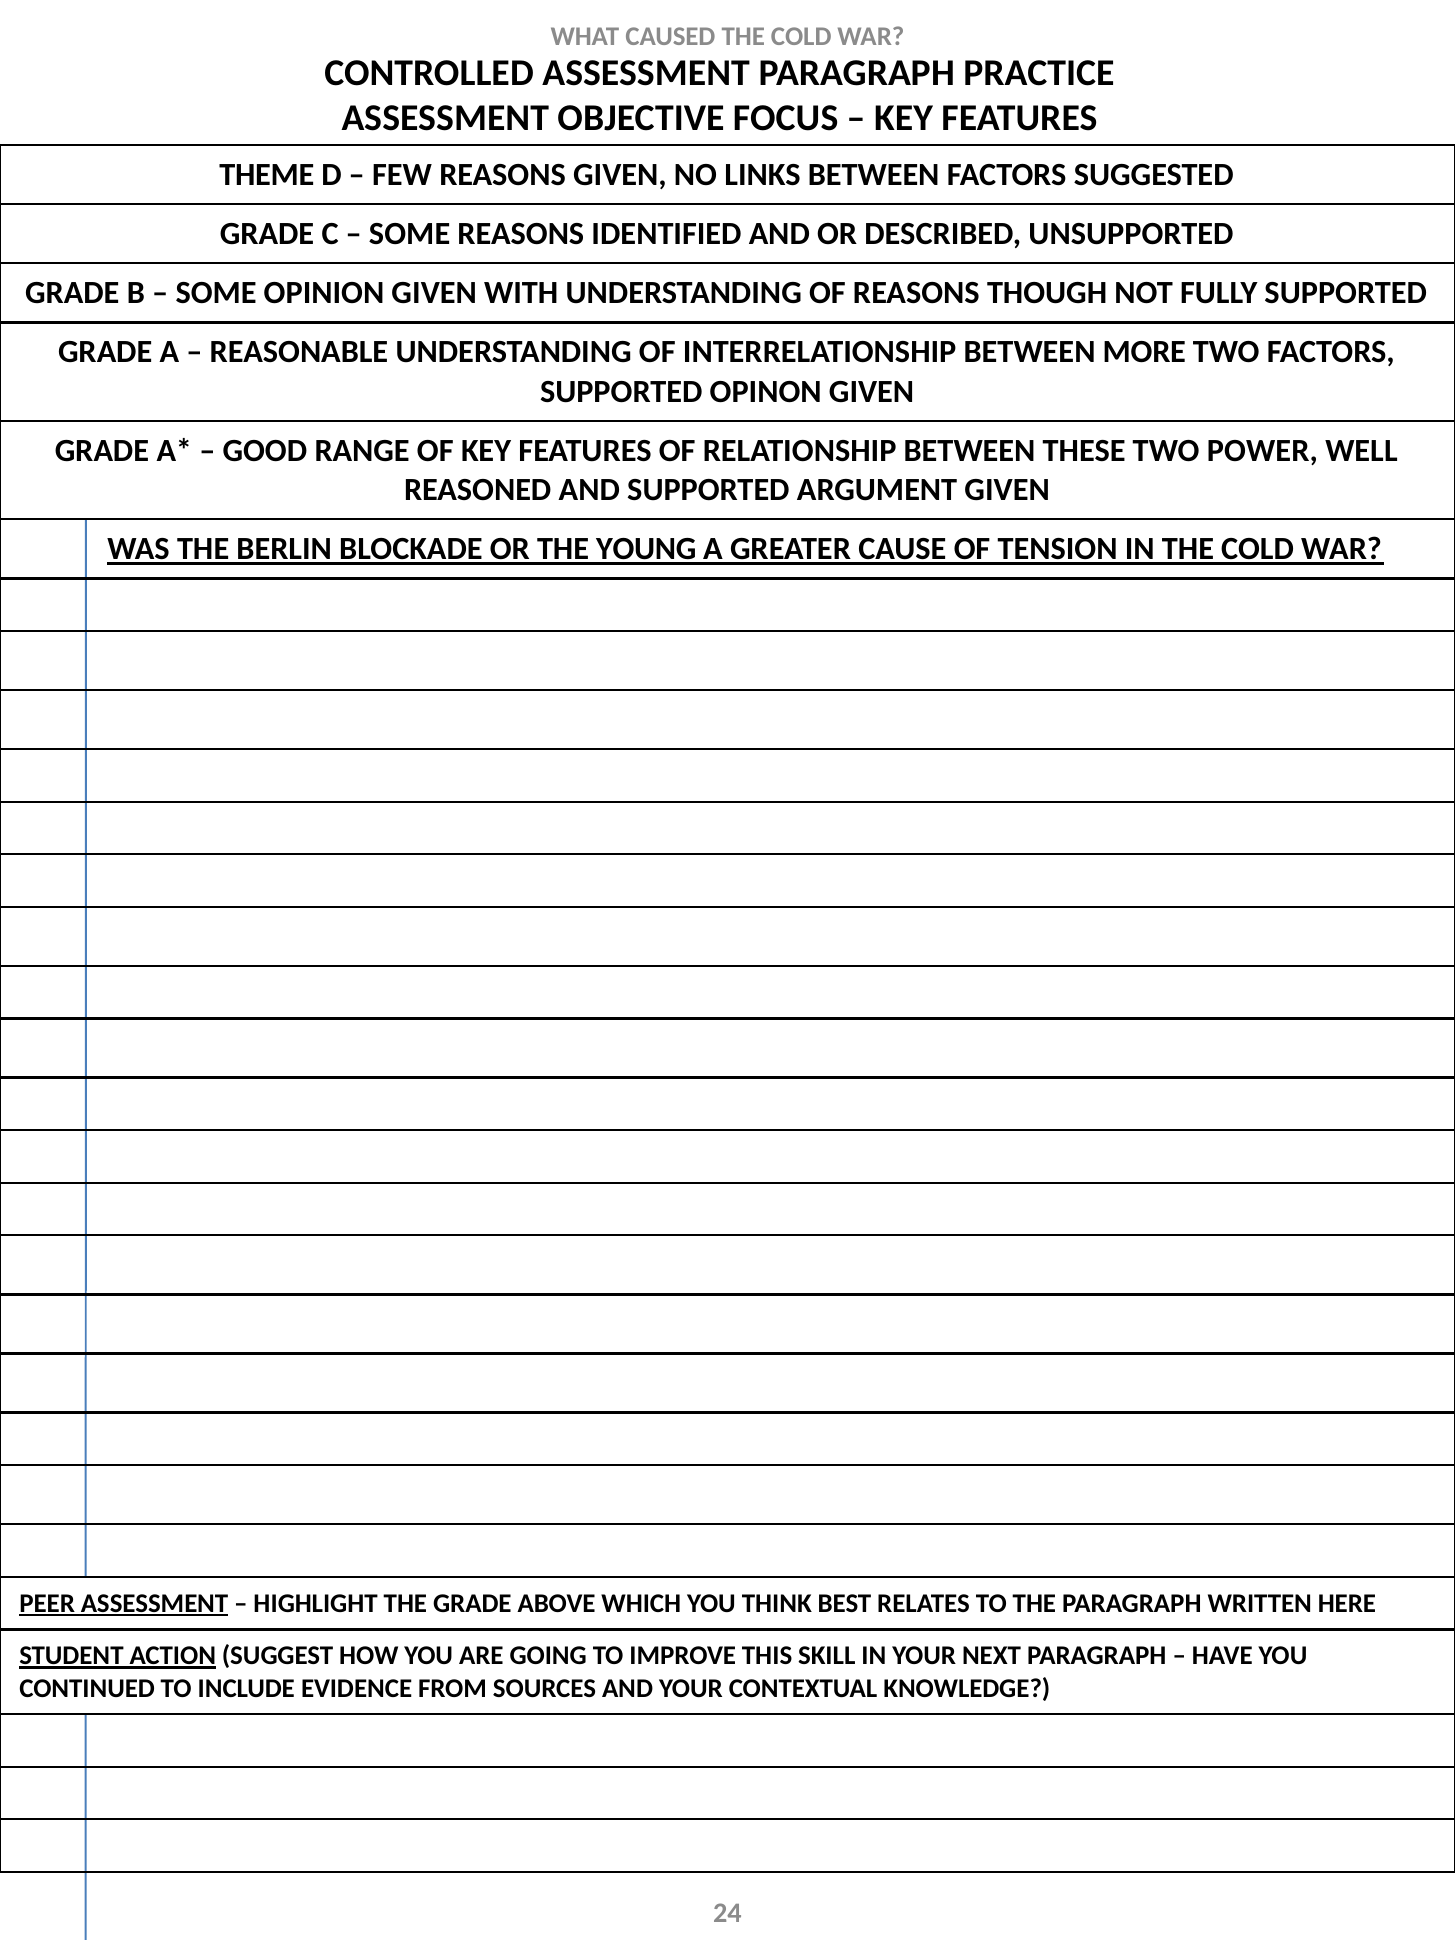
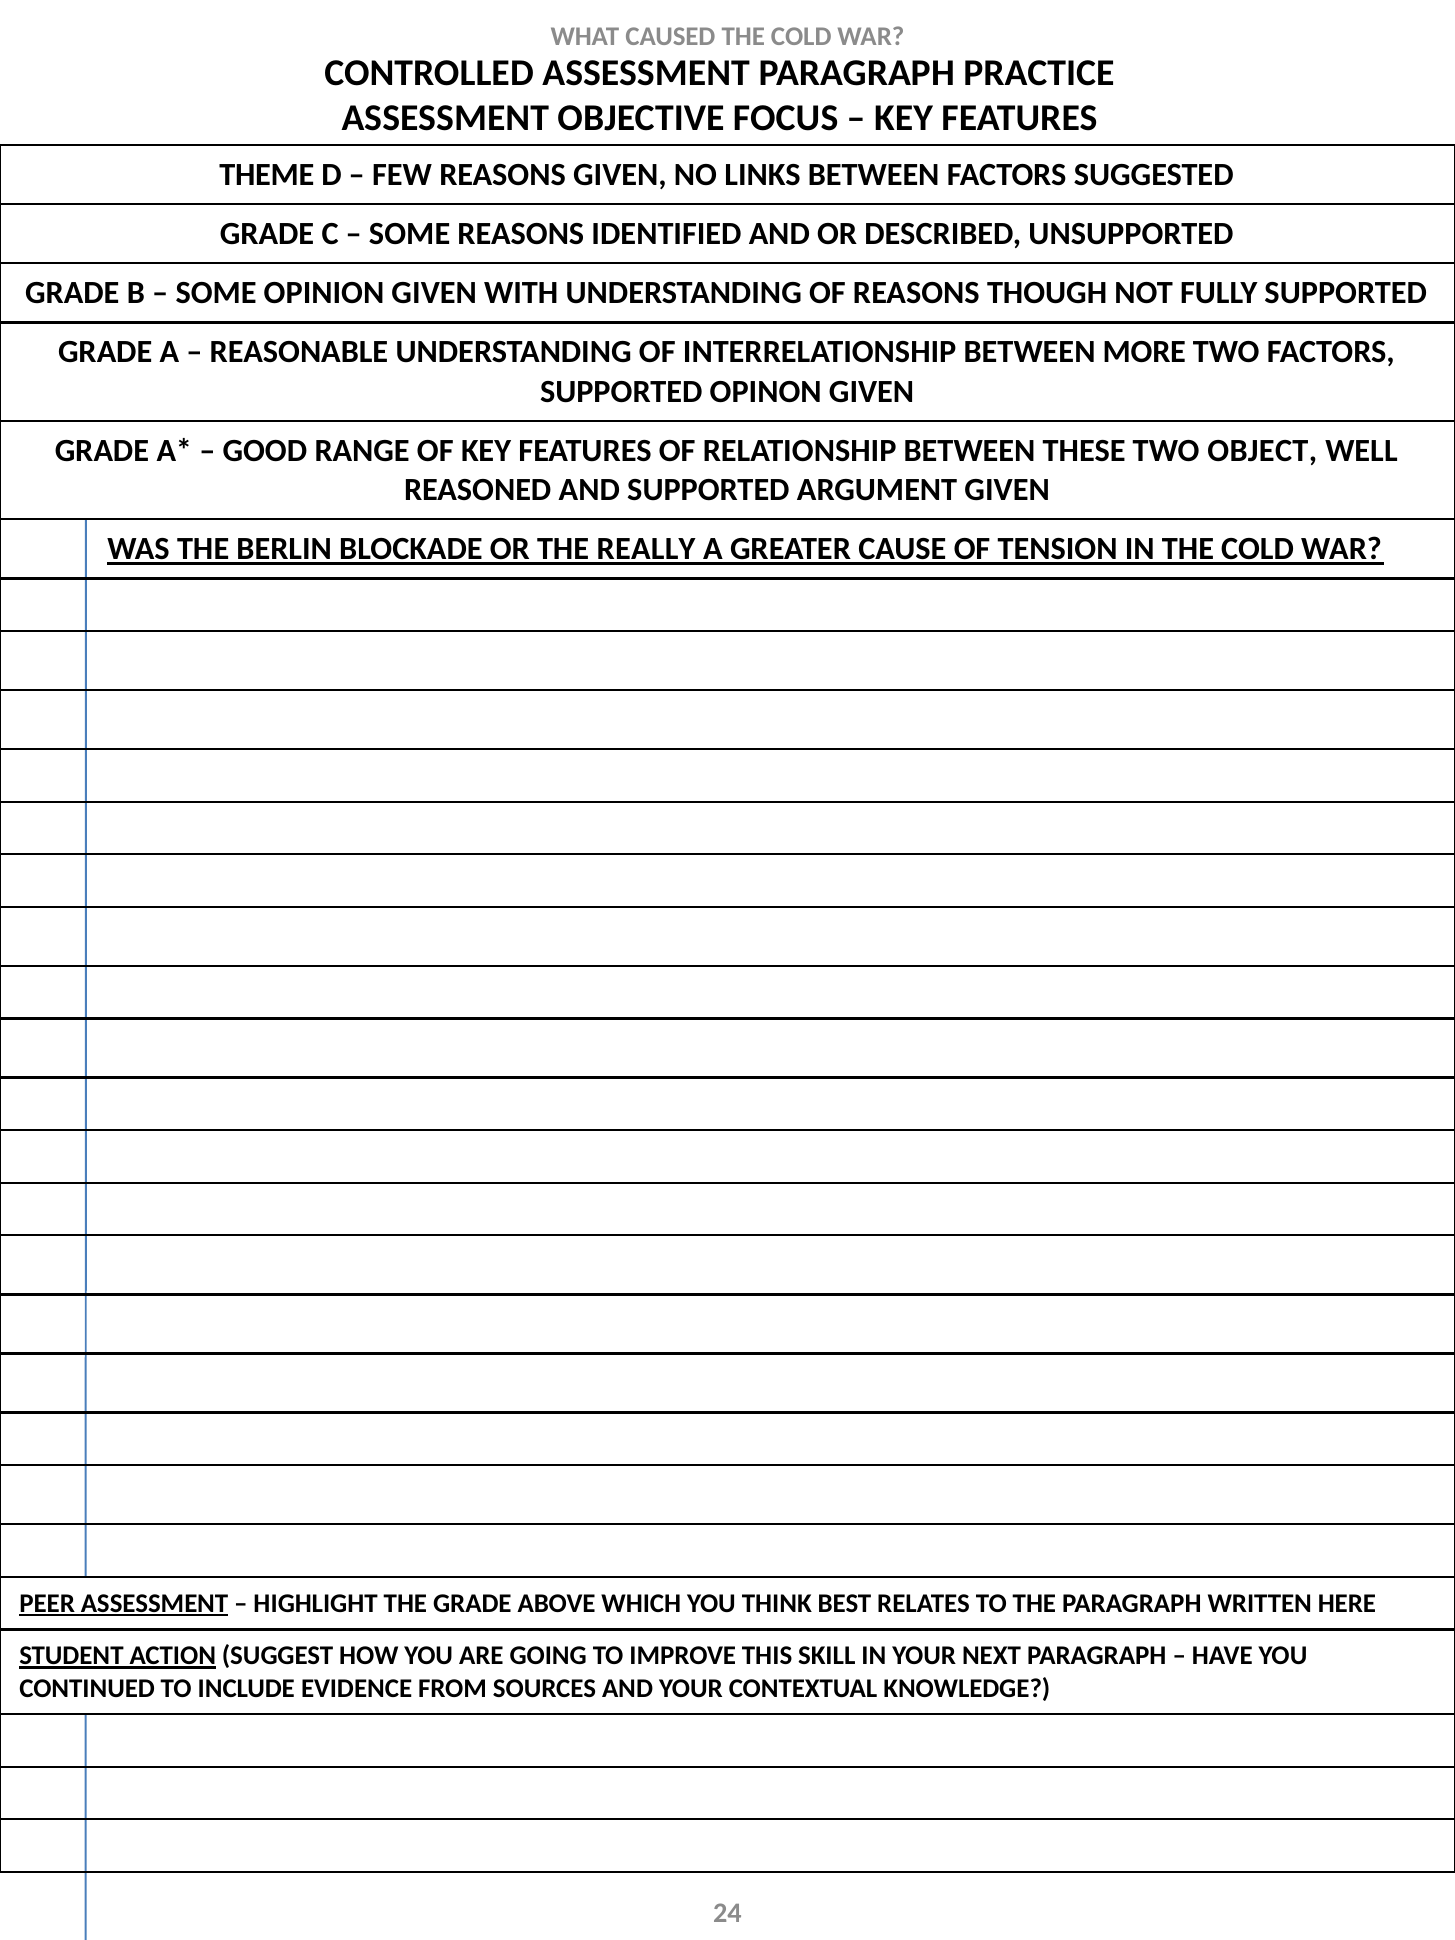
POWER: POWER -> OBJECT (1262, 450)
YOUNG: YOUNG -> REALLY (646, 549)
